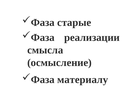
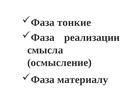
старые: старые -> тонкие (74, 23)
